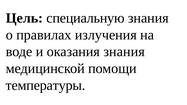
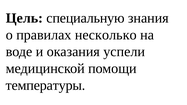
излучения: излучения -> несколько (106, 35)
оказания знания: знания -> успели (124, 52)
